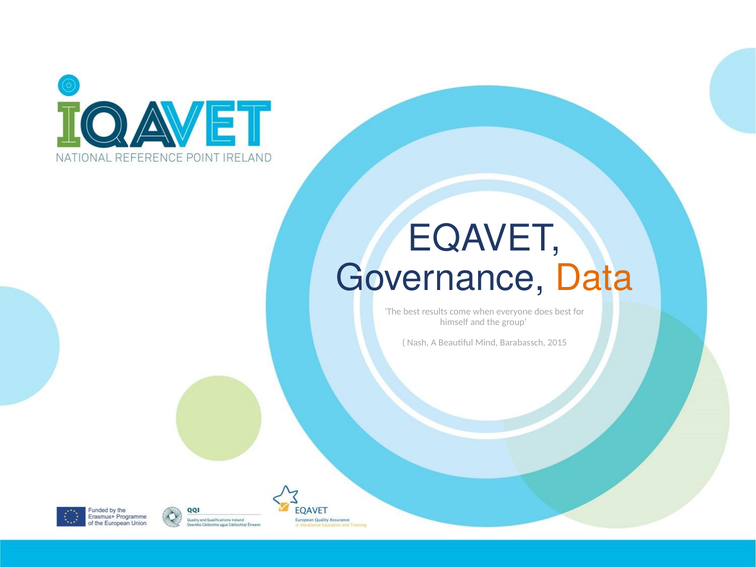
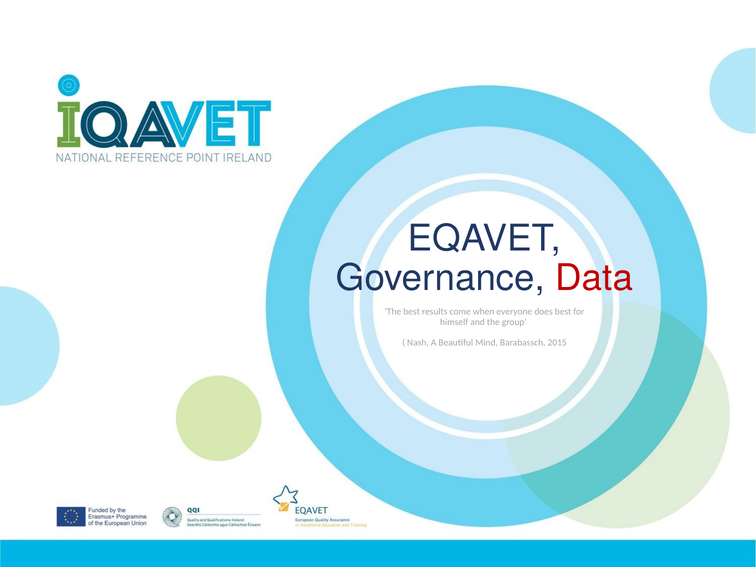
Data colour: orange -> red (594, 278)
